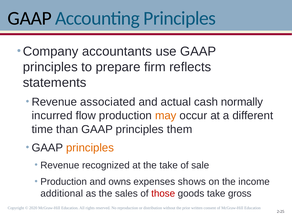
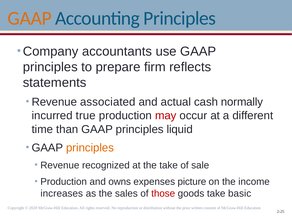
GAAP colour: black -> orange (30, 18)
flow: flow -> true (86, 116)
may colour: orange -> red (166, 116)
them: them -> liquid (180, 129)
shows: shows -> picture (192, 182)
additional: additional -> increases (62, 193)
gross: gross -> basic (240, 193)
